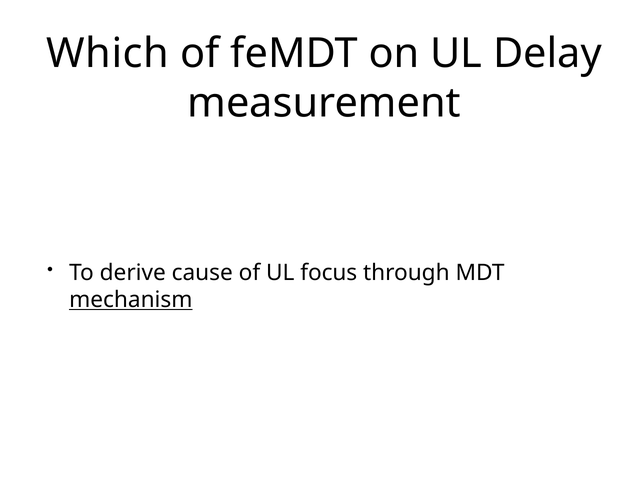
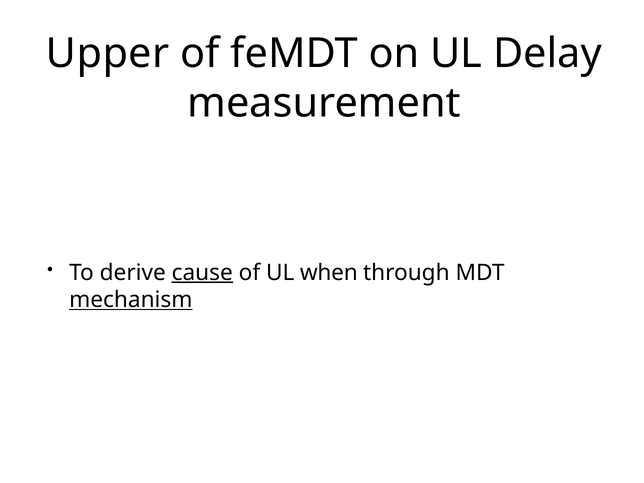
Which: Which -> Upper (108, 53)
cause underline: none -> present (202, 273)
focus: focus -> when (329, 273)
